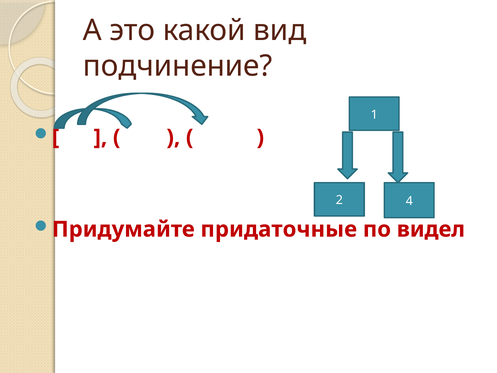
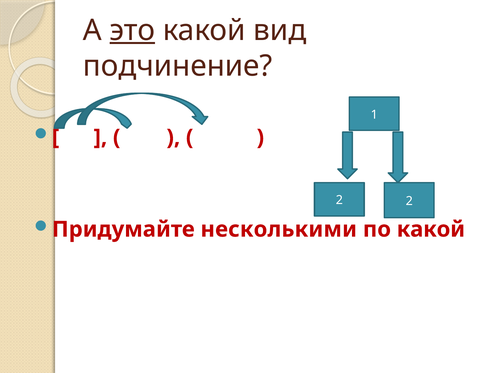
это underline: none -> present (132, 30)
2 4: 4 -> 2 (409, 201)
придаточные: придаточные -> несколькими (279, 229)
по видел: видел -> какой (431, 229)
